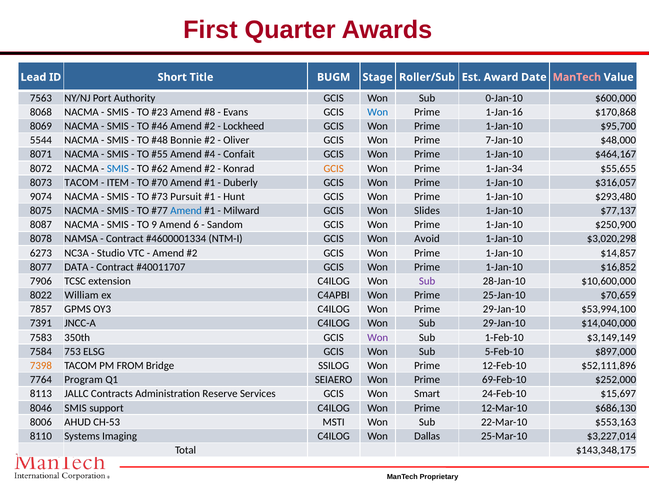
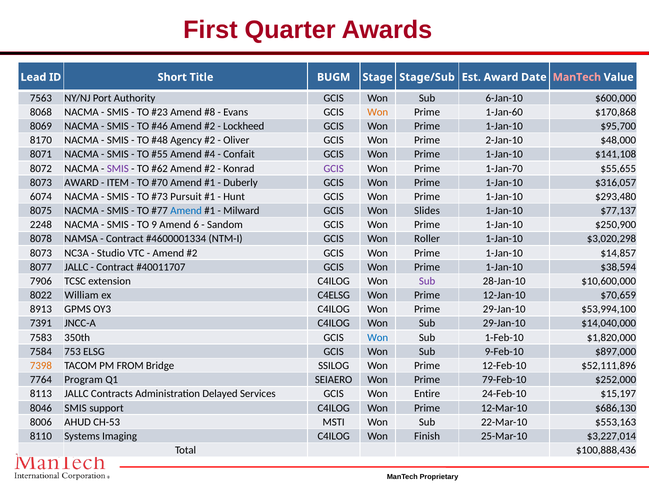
Roller/Sub: Roller/Sub -> Stage/Sub (427, 77)
0-Jan-10: 0-Jan-10 -> 6-Jan-10 (504, 98)
Won colour: blue -> orange (378, 112)
1-Jan-16: 1-Jan-16 -> 1-Jan-60 (504, 112)
5544: 5544 -> 8170 (41, 140)
Bonnie: Bonnie -> Agency (186, 140)
7-Jan-10: 7-Jan-10 -> 2-Jan-10 (504, 140)
$464,167: $464,167 -> $141,108 (616, 154)
SMIS colour: blue -> purple (118, 168)
GCIS colour: orange -> purple (334, 168)
1-Jan-34: 1-Jan-34 -> 1-Jan-70 (504, 168)
8073 TACOM: TACOM -> AWARD (82, 182)
9074: 9074 -> 6074 (41, 197)
8087: 8087 -> 2248 (41, 225)
Avoid: Avoid -> Roller (427, 239)
6273: 6273 -> 8073 (41, 253)
8077 DATA: DATA -> JALLC (76, 267)
$16,852: $16,852 -> $38,594 (618, 267)
C4APBI: C4APBI -> C4ELSG (334, 295)
25-Jan-10: 25-Jan-10 -> 12-Jan-10 (504, 295)
7857: 7857 -> 8913 (41, 309)
Won colour: purple -> blue (378, 337)
$3,149,149: $3,149,149 -> $1,820,000 (611, 337)
5-Feb-10: 5-Feb-10 -> 9-Feb-10 (504, 351)
69-Feb-10: 69-Feb-10 -> 79-Feb-10 (504, 380)
Reserve: Reserve -> Delayed (220, 394)
Smart: Smart -> Entire (427, 394)
$15,697: $15,697 -> $15,197 (618, 394)
Dallas: Dallas -> Finish (427, 436)
$143,348,175: $143,348,175 -> $100,888,436 (606, 450)
